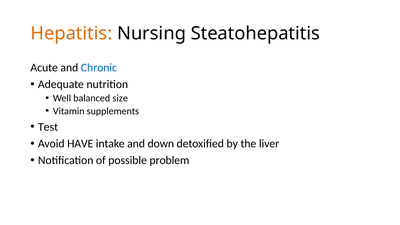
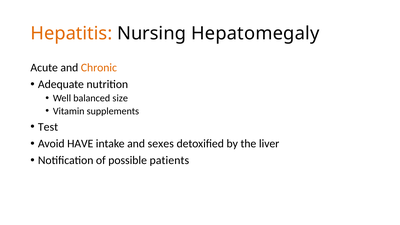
Steatohepatitis: Steatohepatitis -> Hepatomegaly (255, 34)
Chronic colour: blue -> orange (99, 68)
down: down -> sexes (161, 144)
problem: problem -> patients (169, 160)
